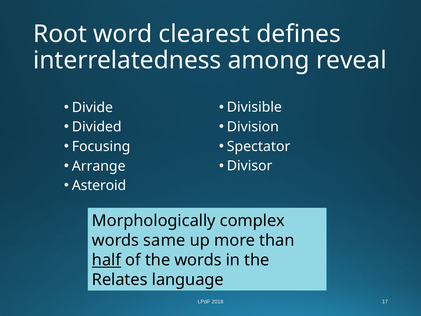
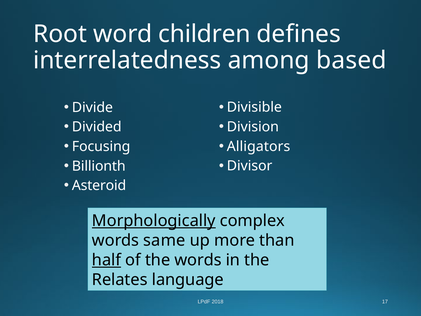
clearest: clearest -> children (204, 34)
reveal: reveal -> based (351, 60)
Spectator: Spectator -> Alligators (259, 146)
Arrange: Arrange -> Billionth (99, 166)
Morphologically underline: none -> present (154, 221)
